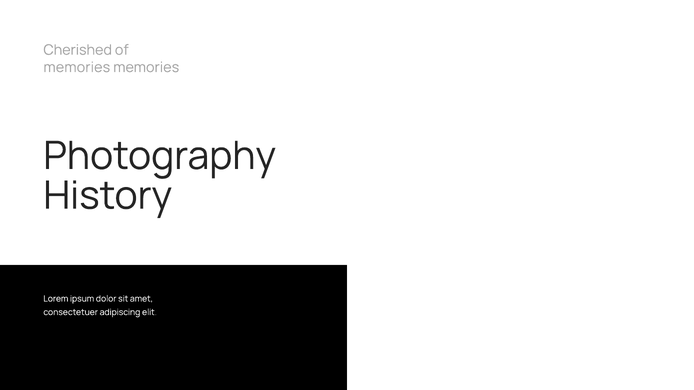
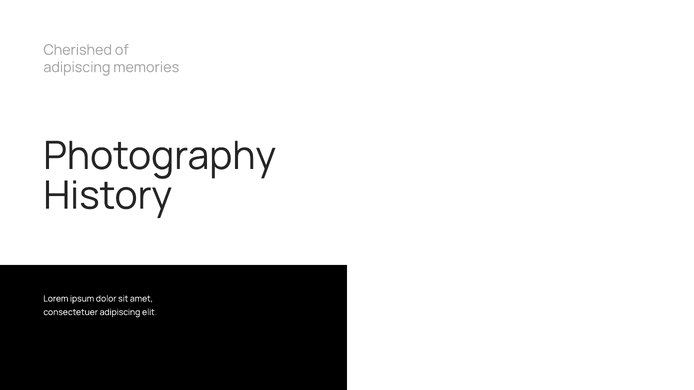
memories: memories -> adipiscing (77, 67)
